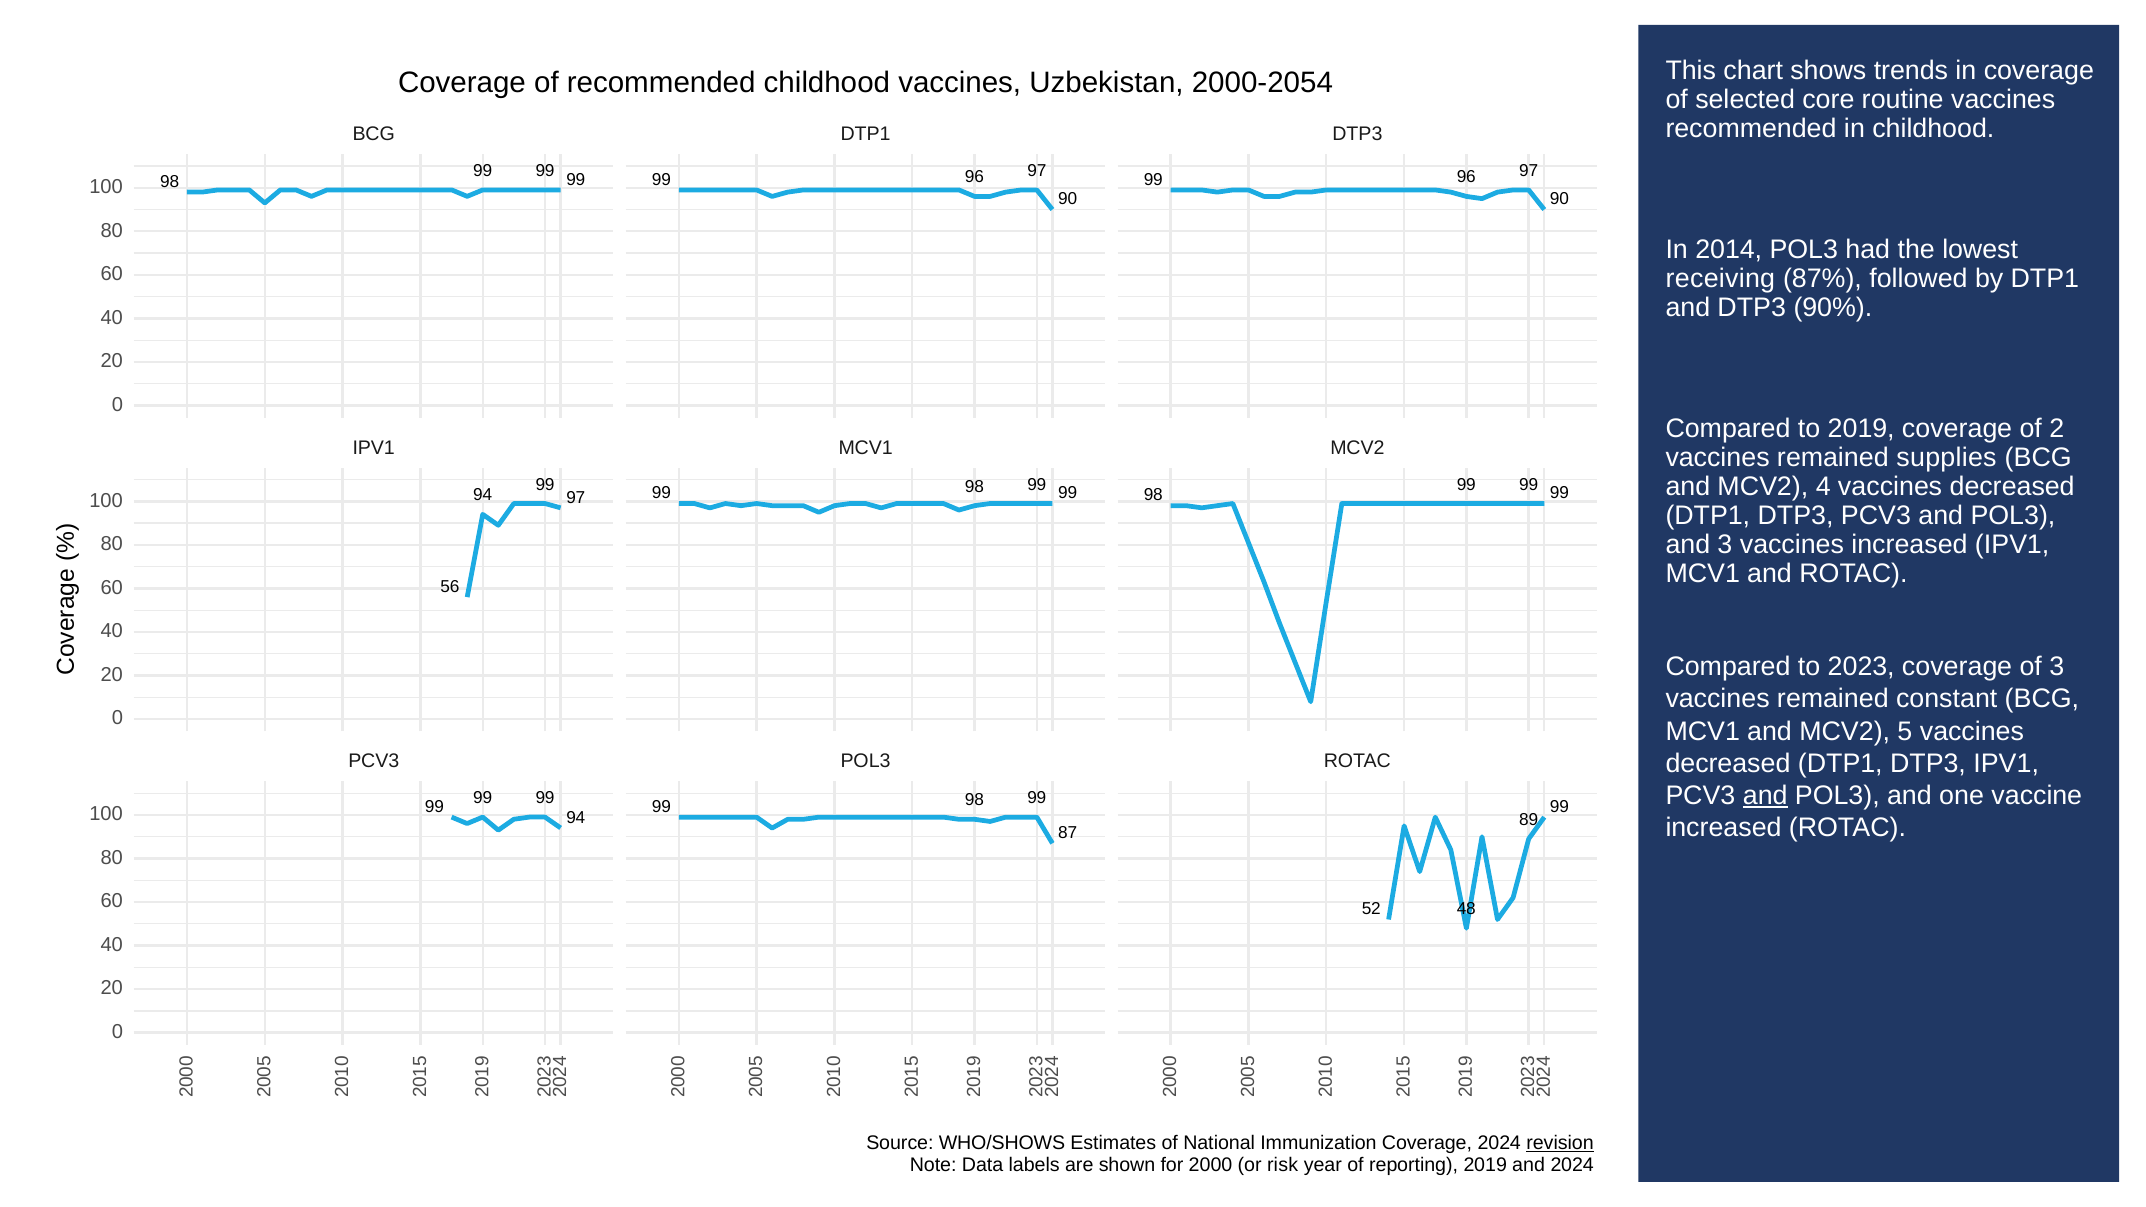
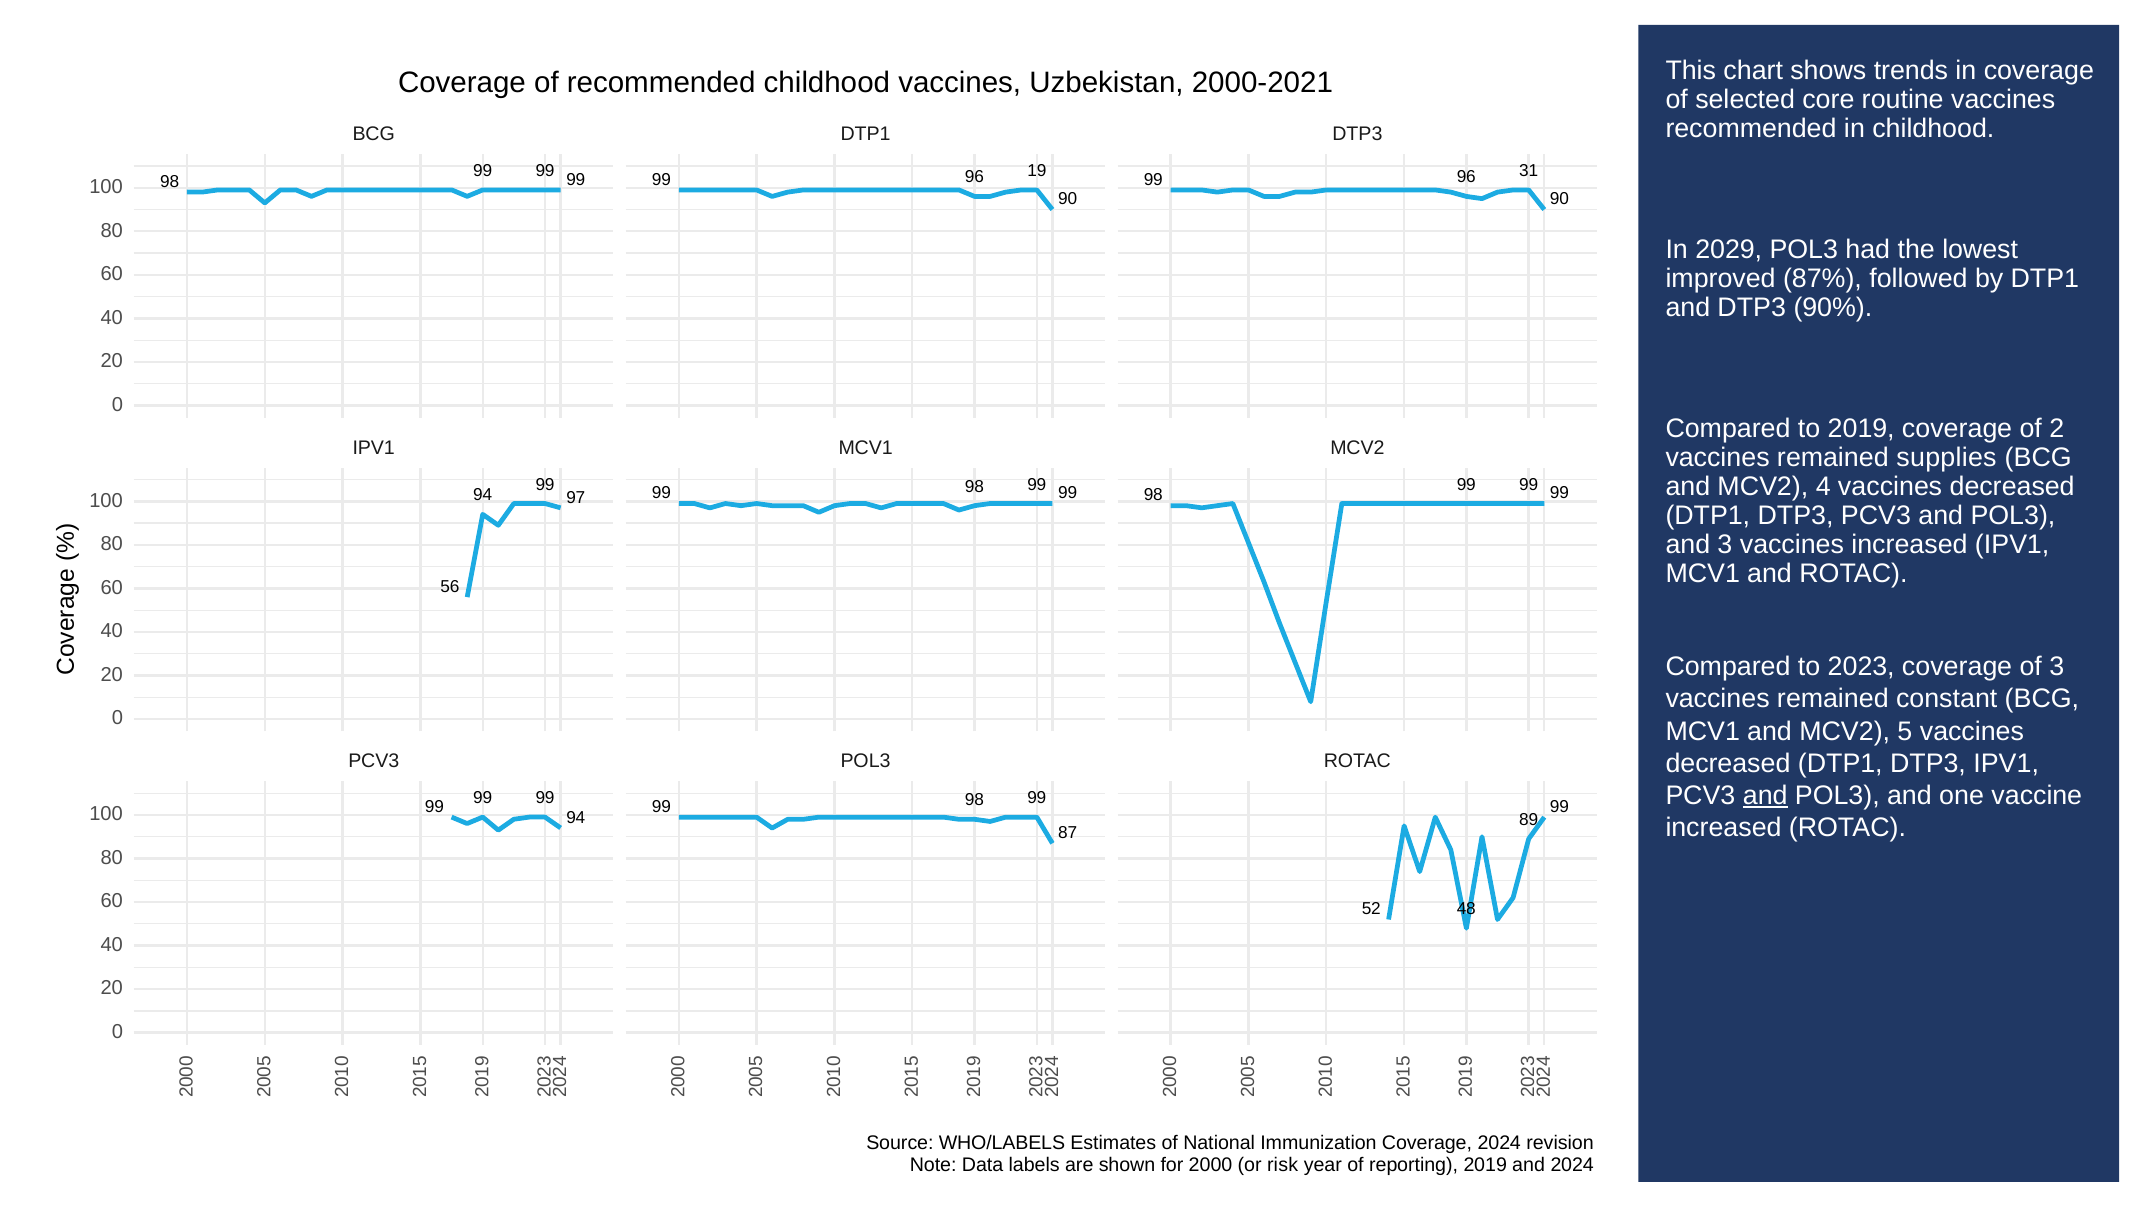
2000-2054: 2000-2054 -> 2000-2021 (1262, 83)
97: 97 -> 19 (1037, 171)
97: 97 -> 31 (1529, 171)
2014: 2014 -> 2029 (1729, 250)
receiving: receiving -> improved (1721, 279)
WHO/SHOWS: WHO/SHOWS -> WHO/LABELS (1002, 1144)
revision underline: present -> none (1560, 1144)
